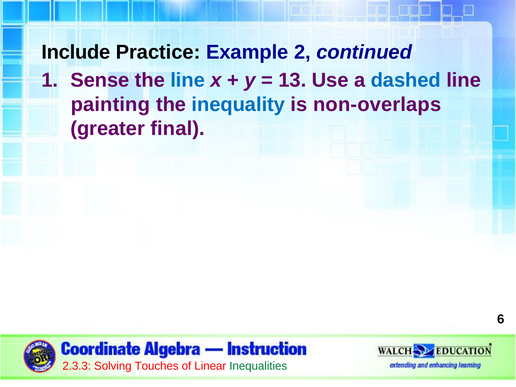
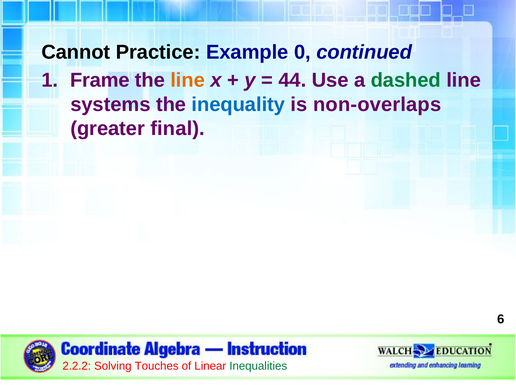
Include: Include -> Cannot (76, 52)
2: 2 -> 0 (302, 52)
Sense: Sense -> Frame (100, 80)
line colour: blue -> orange (188, 80)
13: 13 -> 44 (292, 80)
dashed colour: blue -> green (406, 80)
painting: painting -> systems (110, 104)
2.3.3: 2.3.3 -> 2.2.2 (77, 366)
